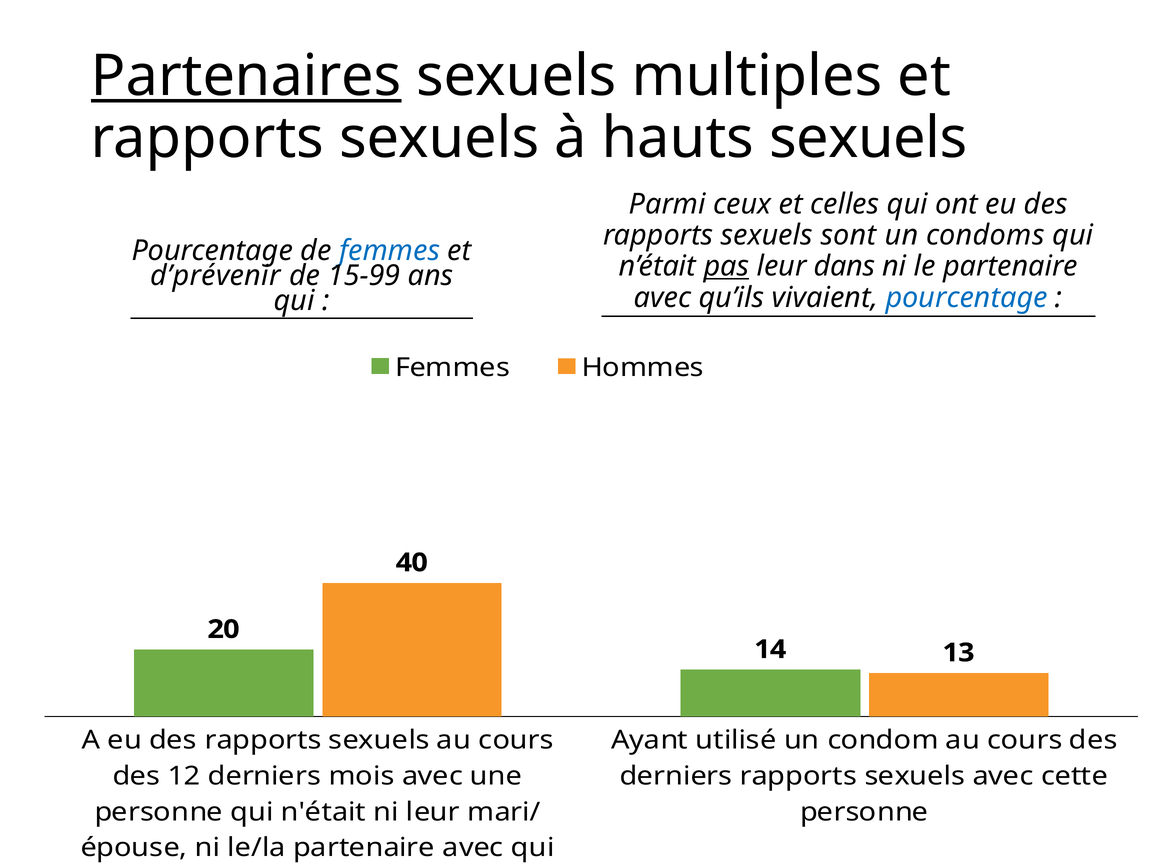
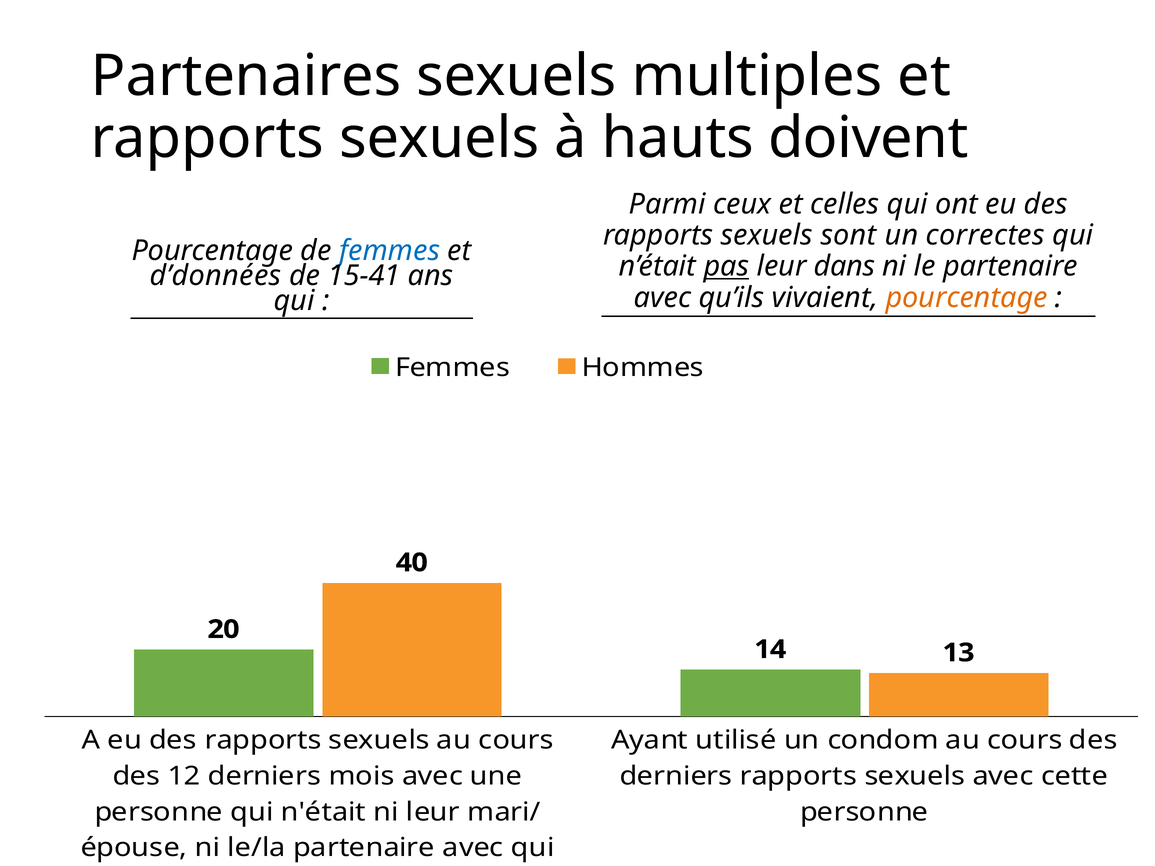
Partenaires underline: present -> none (246, 76)
hauts sexuels: sexuels -> doivent (868, 138)
condoms: condoms -> correctes (985, 235)
d’prévenir: d’prévenir -> d’données (215, 276)
15-99: 15-99 -> 15-41 (364, 276)
pourcentage colour: blue -> orange (967, 298)
